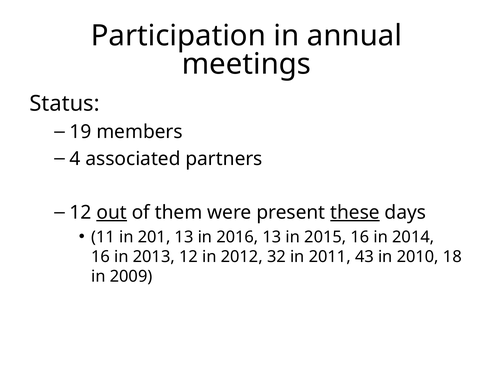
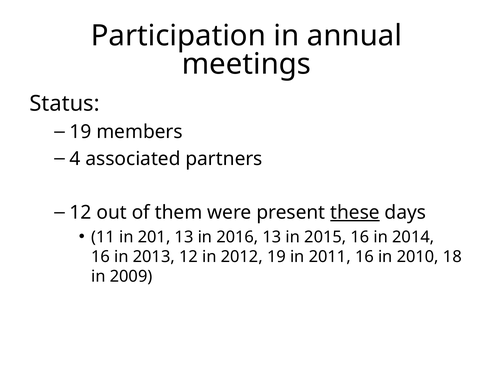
out underline: present -> none (112, 212)
2012 32: 32 -> 19 (276, 257)
2011 43: 43 -> 16 (364, 257)
